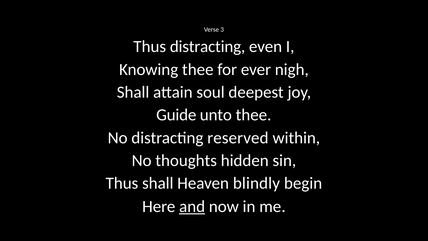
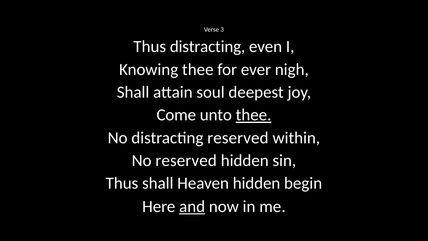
Guide: Guide -> Come (176, 115)
thee underline: none -> present (254, 115)
No thoughts: thoughts -> reserved (186, 160)
Heaven blindly: blindly -> hidden (257, 183)
